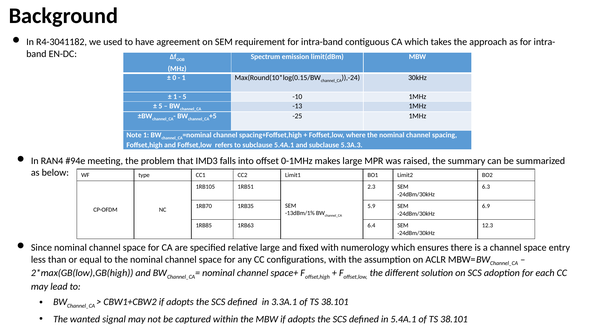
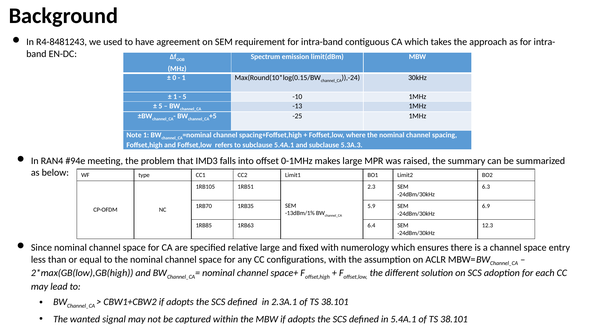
R4-3041182: R4-3041182 -> R4-8481243 (62, 42)
3.3A.1: 3.3A.1 -> 2.3A.1 (284, 302)
